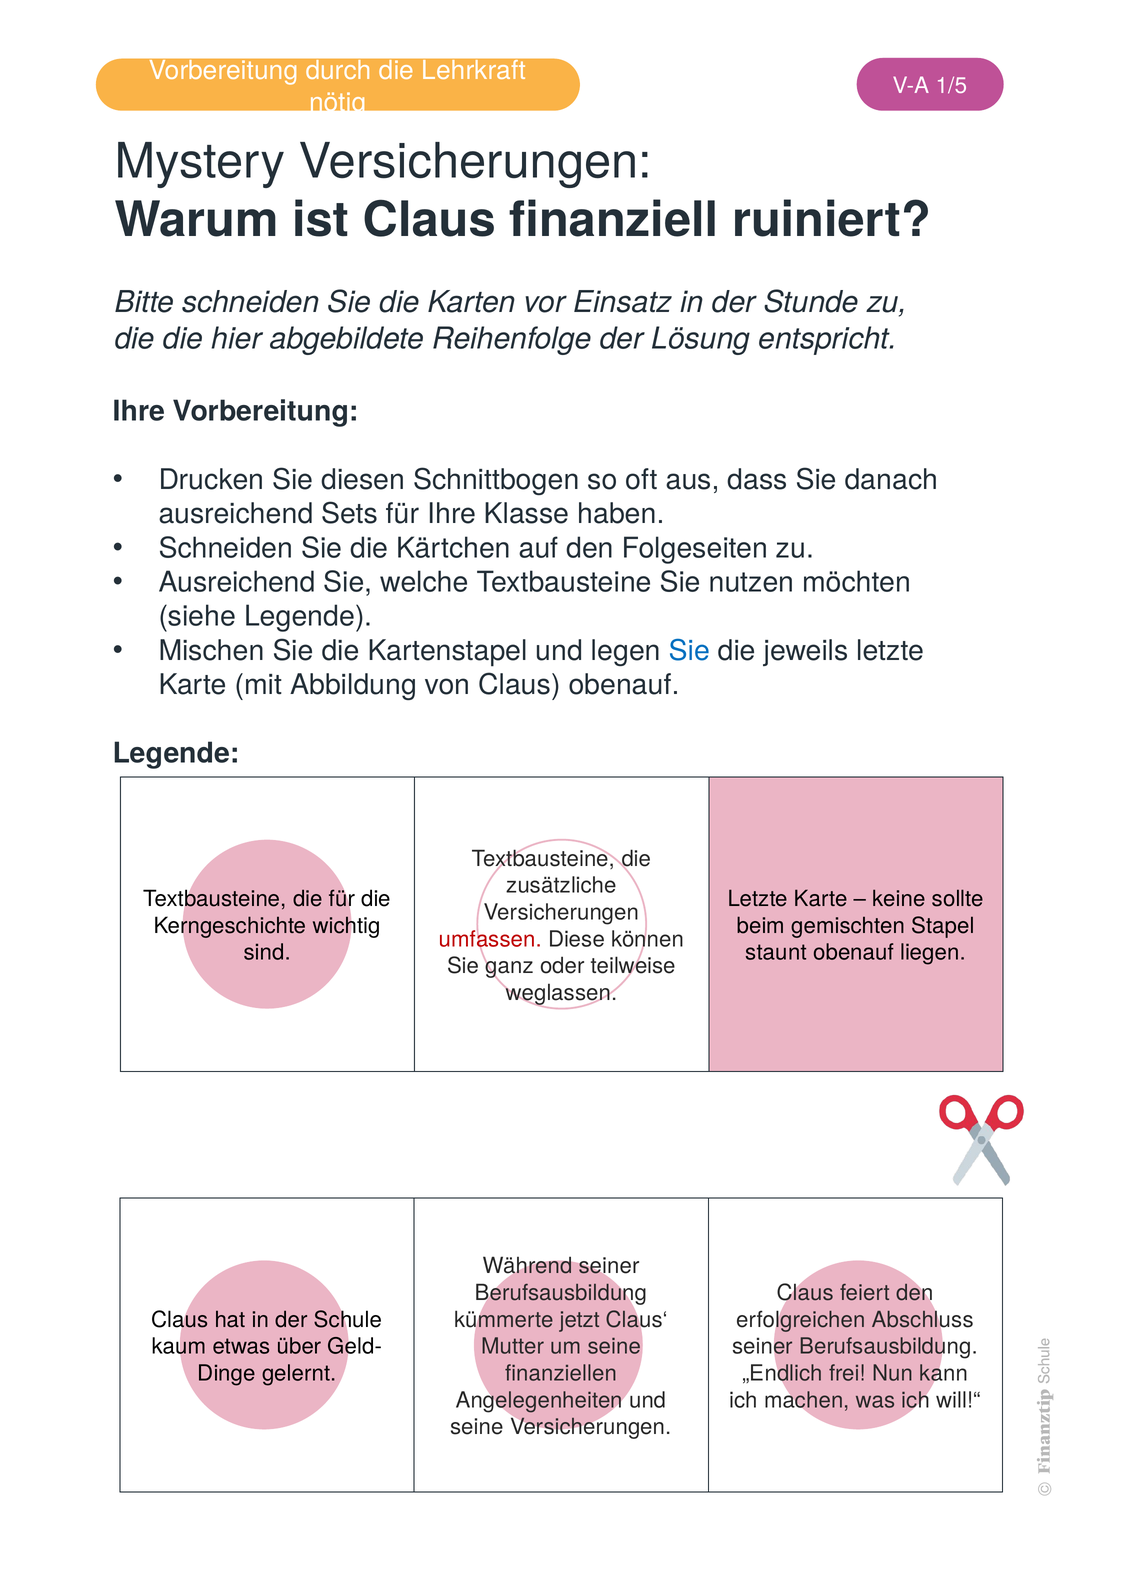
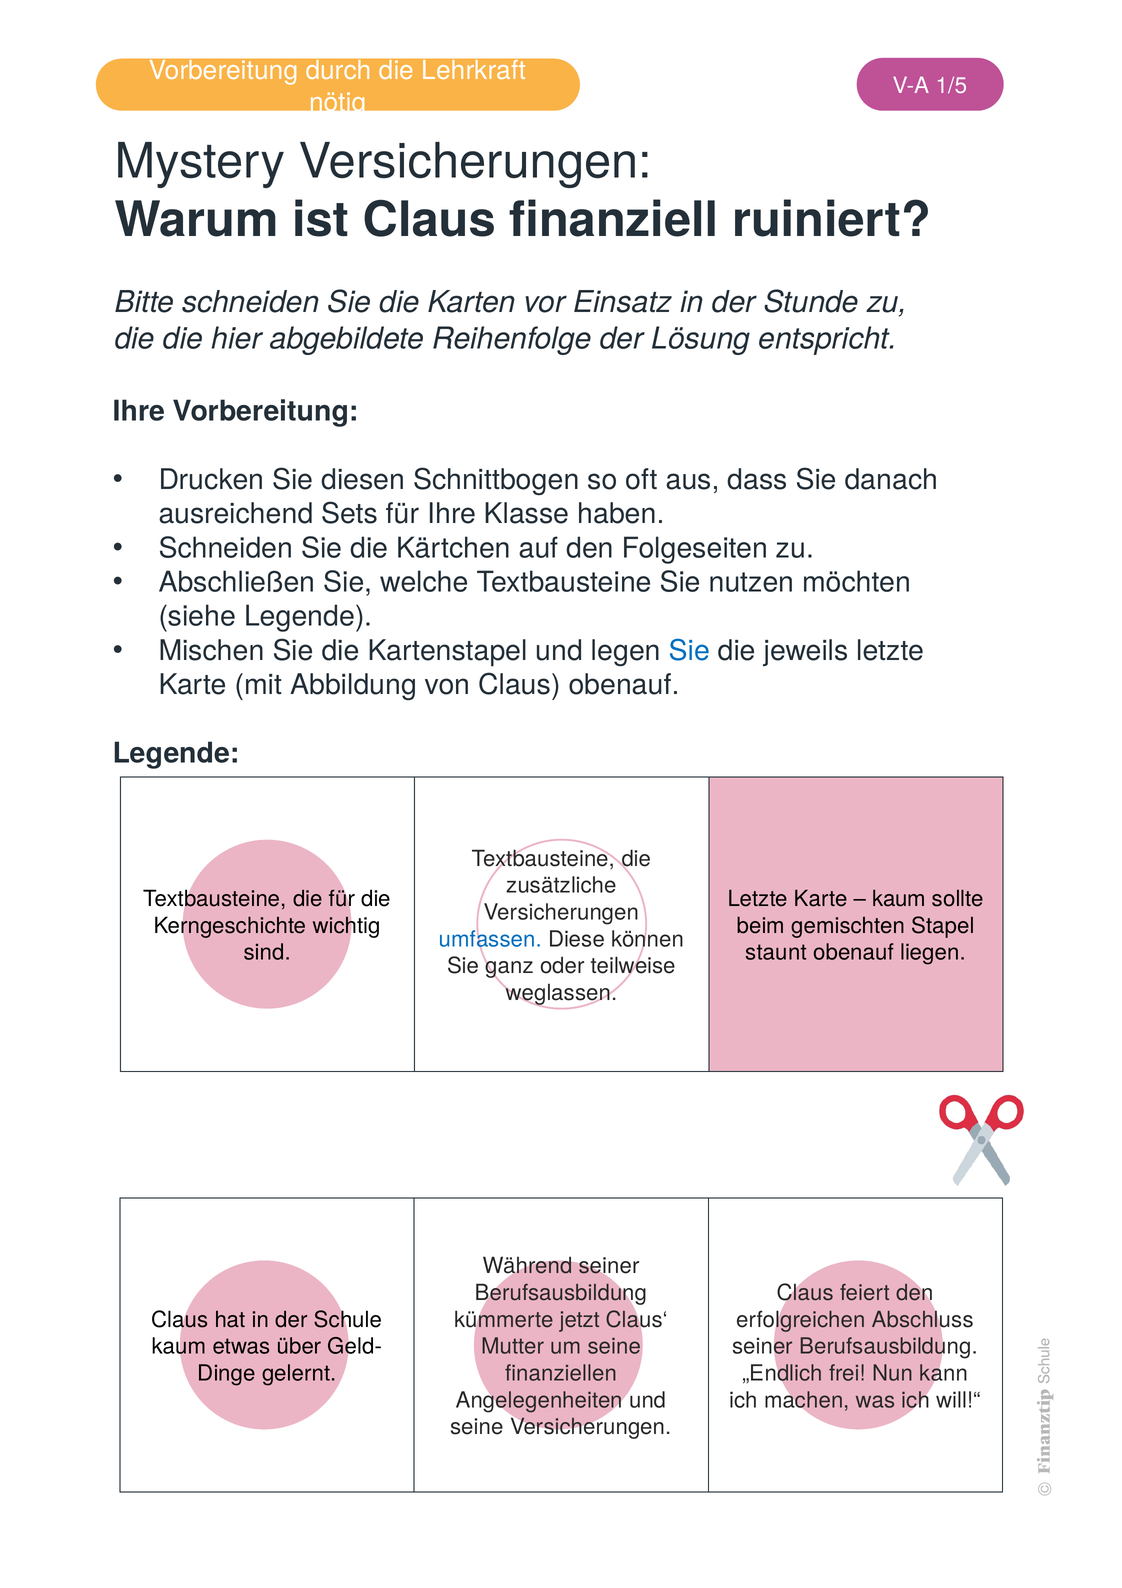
Ausreichend: Ausreichend -> Abschließen (237, 582)
keine: keine -> kaum (899, 898)
umfassen colour: red -> blue (490, 939)
